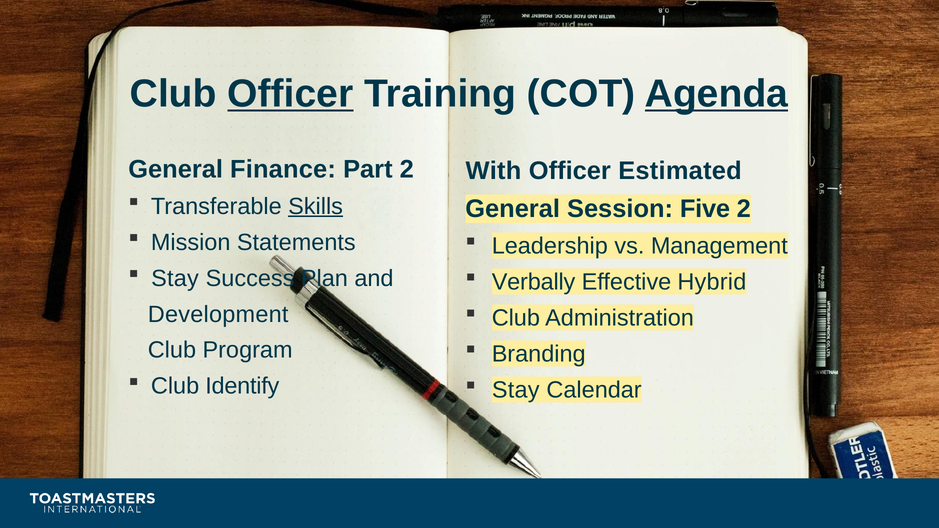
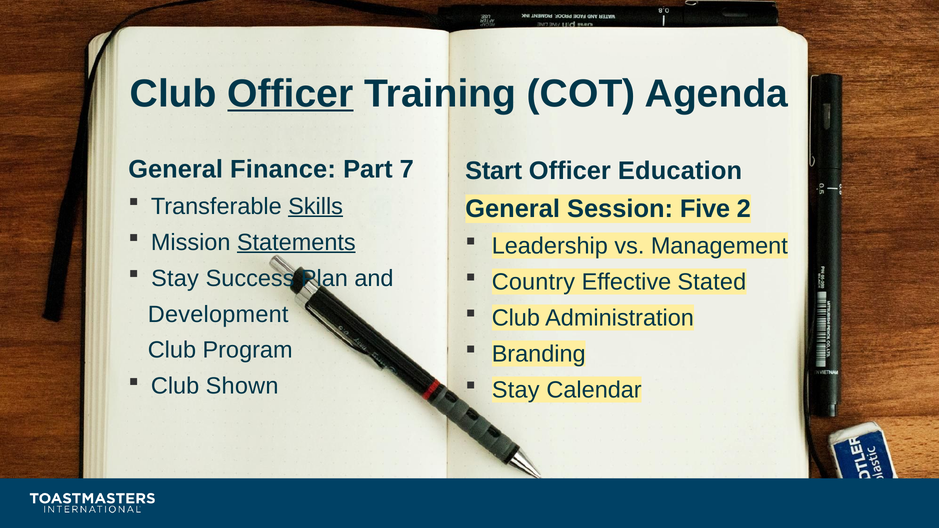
Agenda underline: present -> none (717, 94)
Part 2: 2 -> 7 (407, 169)
With: With -> Start (494, 171)
Estimated: Estimated -> Education (680, 171)
Statements underline: none -> present (296, 242)
Verbally: Verbally -> Country (533, 282)
Hybrid: Hybrid -> Stated (712, 282)
Identify: Identify -> Shown (242, 386)
